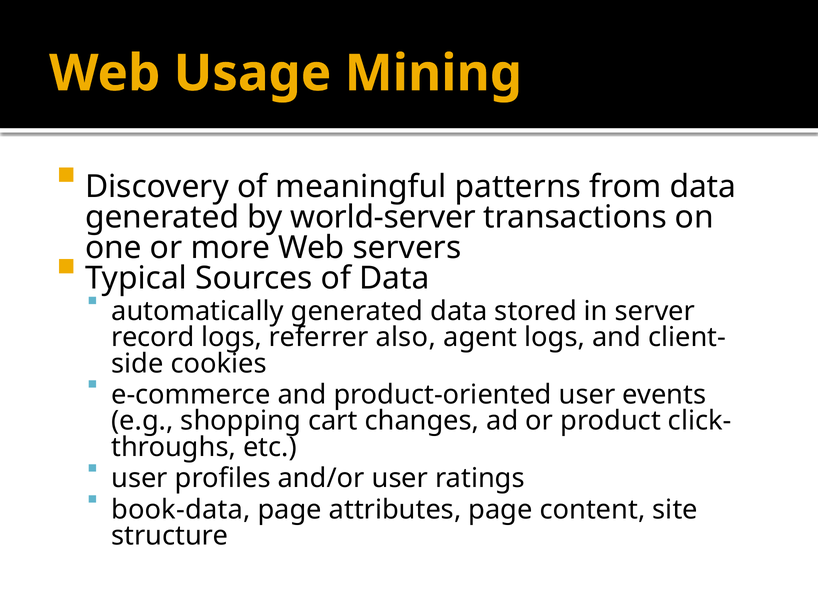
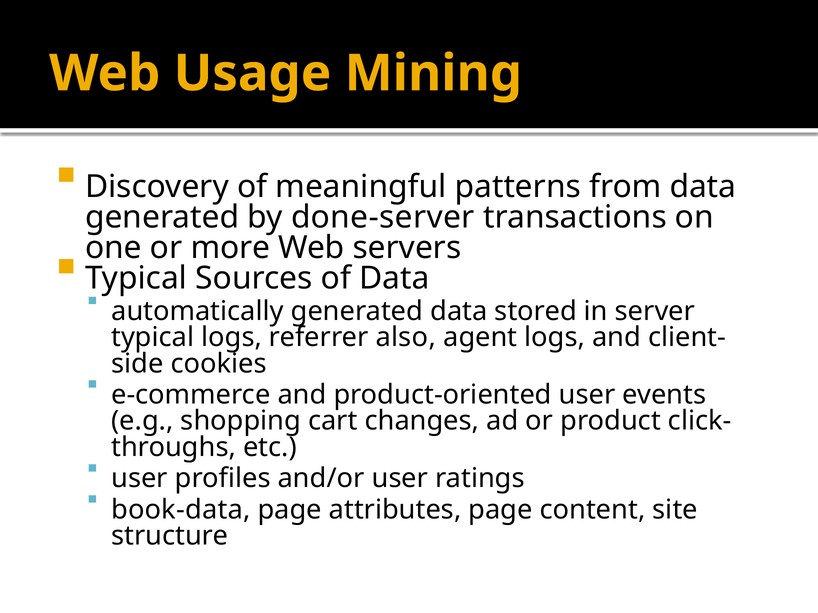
world-server: world-server -> done-server (383, 218)
record: record -> typical (153, 338)
